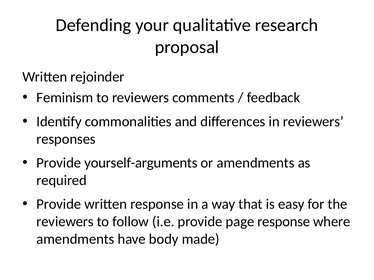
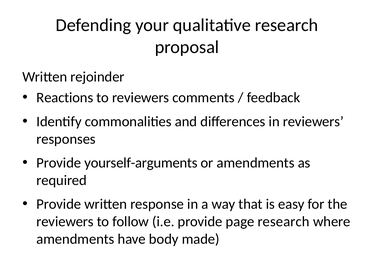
Feminism: Feminism -> Reactions (65, 98)
page response: response -> research (284, 222)
